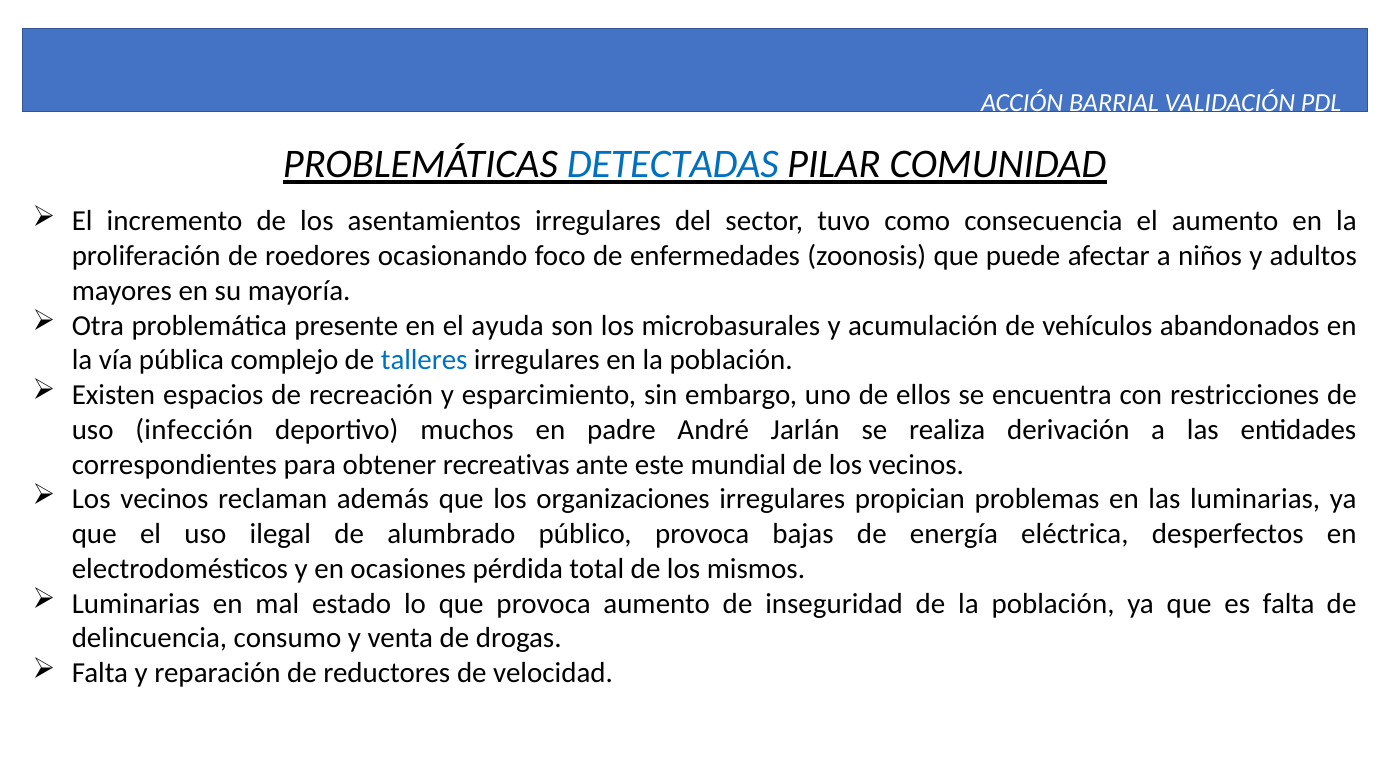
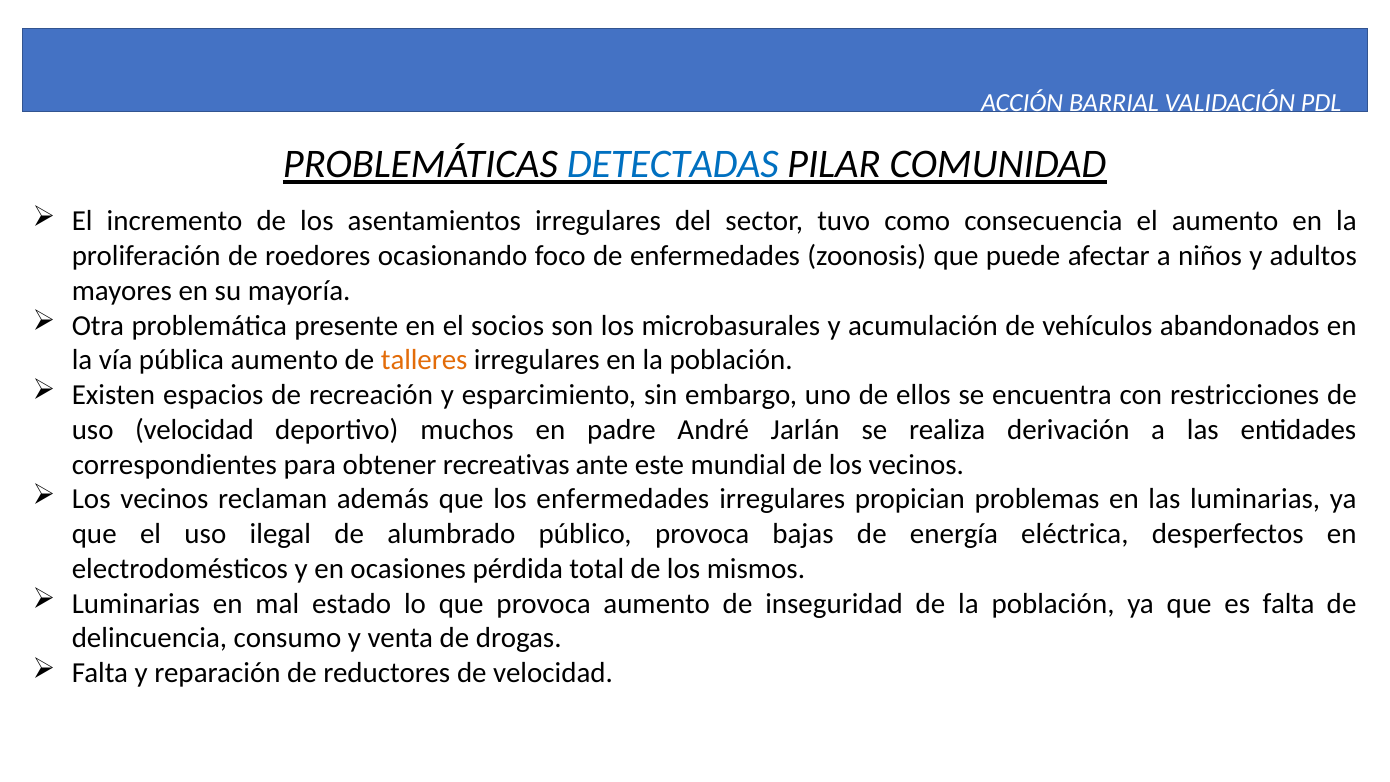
ayuda: ayuda -> socios (508, 325)
pública complejo: complejo -> aumento (284, 360)
talleres colour: blue -> orange (424, 360)
uso infección: infección -> velocidad (195, 430)
los organizaciones: organizaciones -> enfermedades (623, 499)
